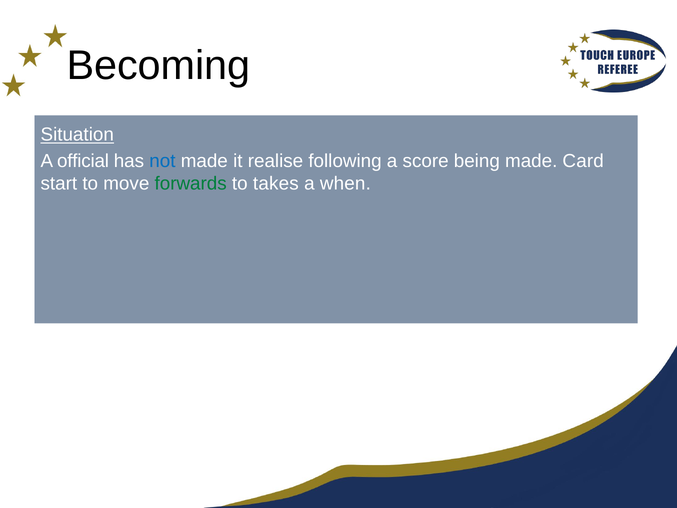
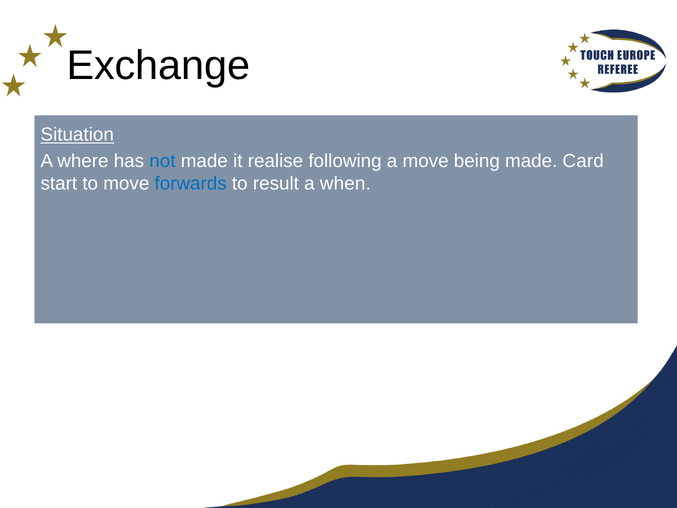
Becoming: Becoming -> Exchange (158, 66)
official: official -> where (83, 161)
a score: score -> move (426, 161)
forwards colour: green -> blue (191, 183)
takes: takes -> result (276, 183)
